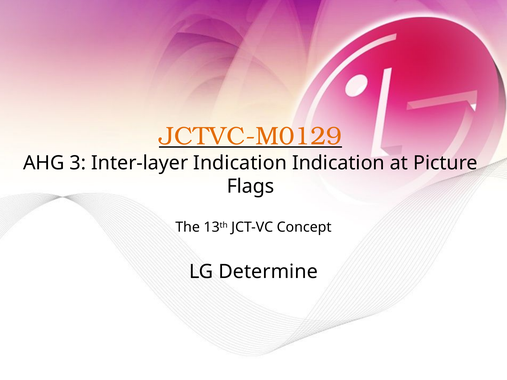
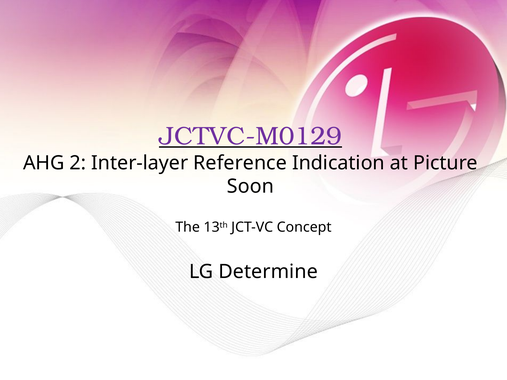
JCTVC-M0129 colour: orange -> purple (250, 136)
3: 3 -> 2 (78, 163)
Inter-layer Indication: Indication -> Reference (240, 163)
Flags: Flags -> Soon (250, 187)
